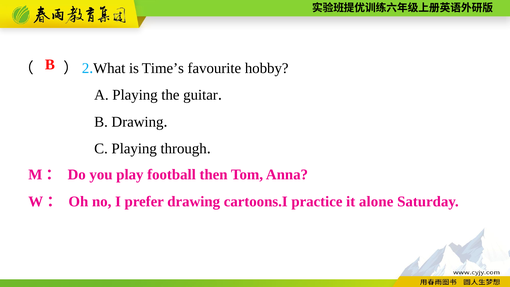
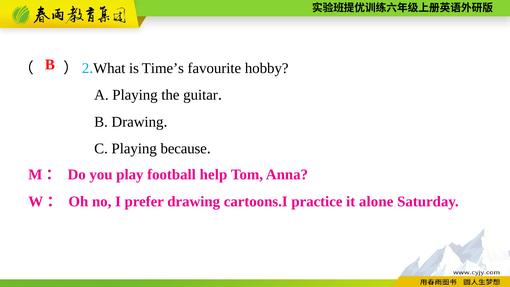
through: through -> because (184, 149)
then: then -> help (213, 175)
